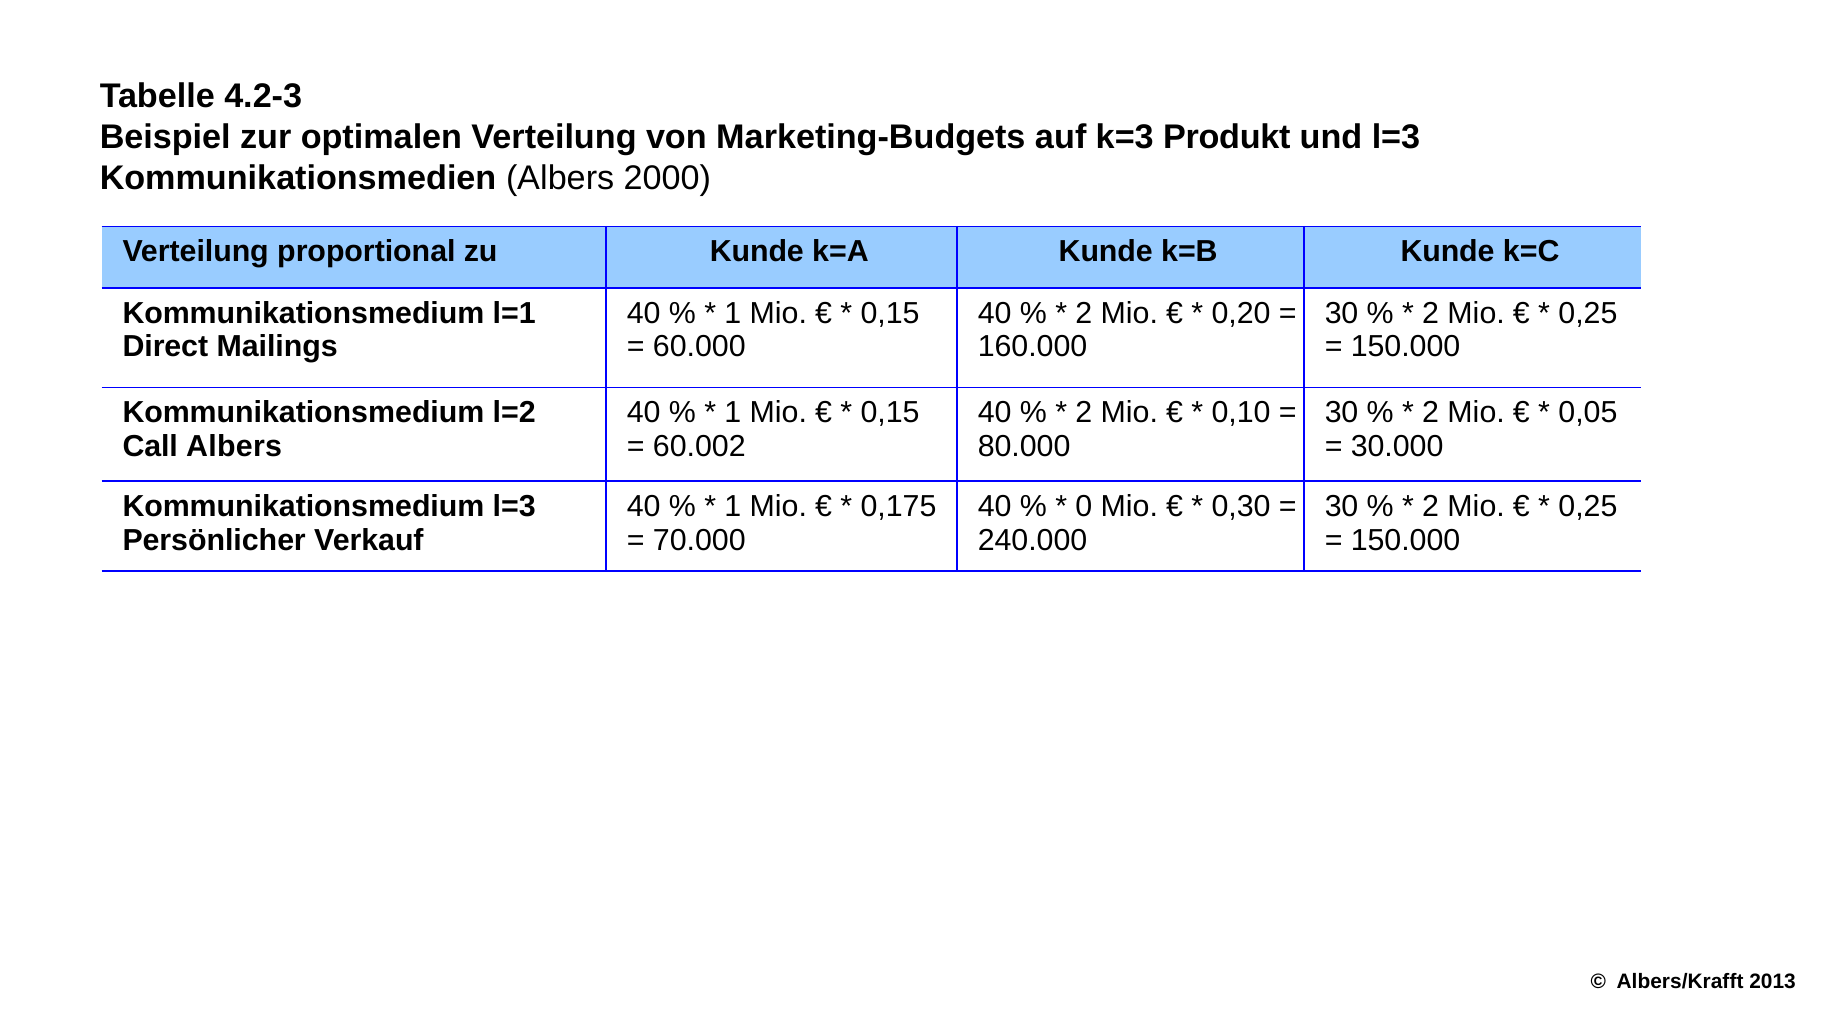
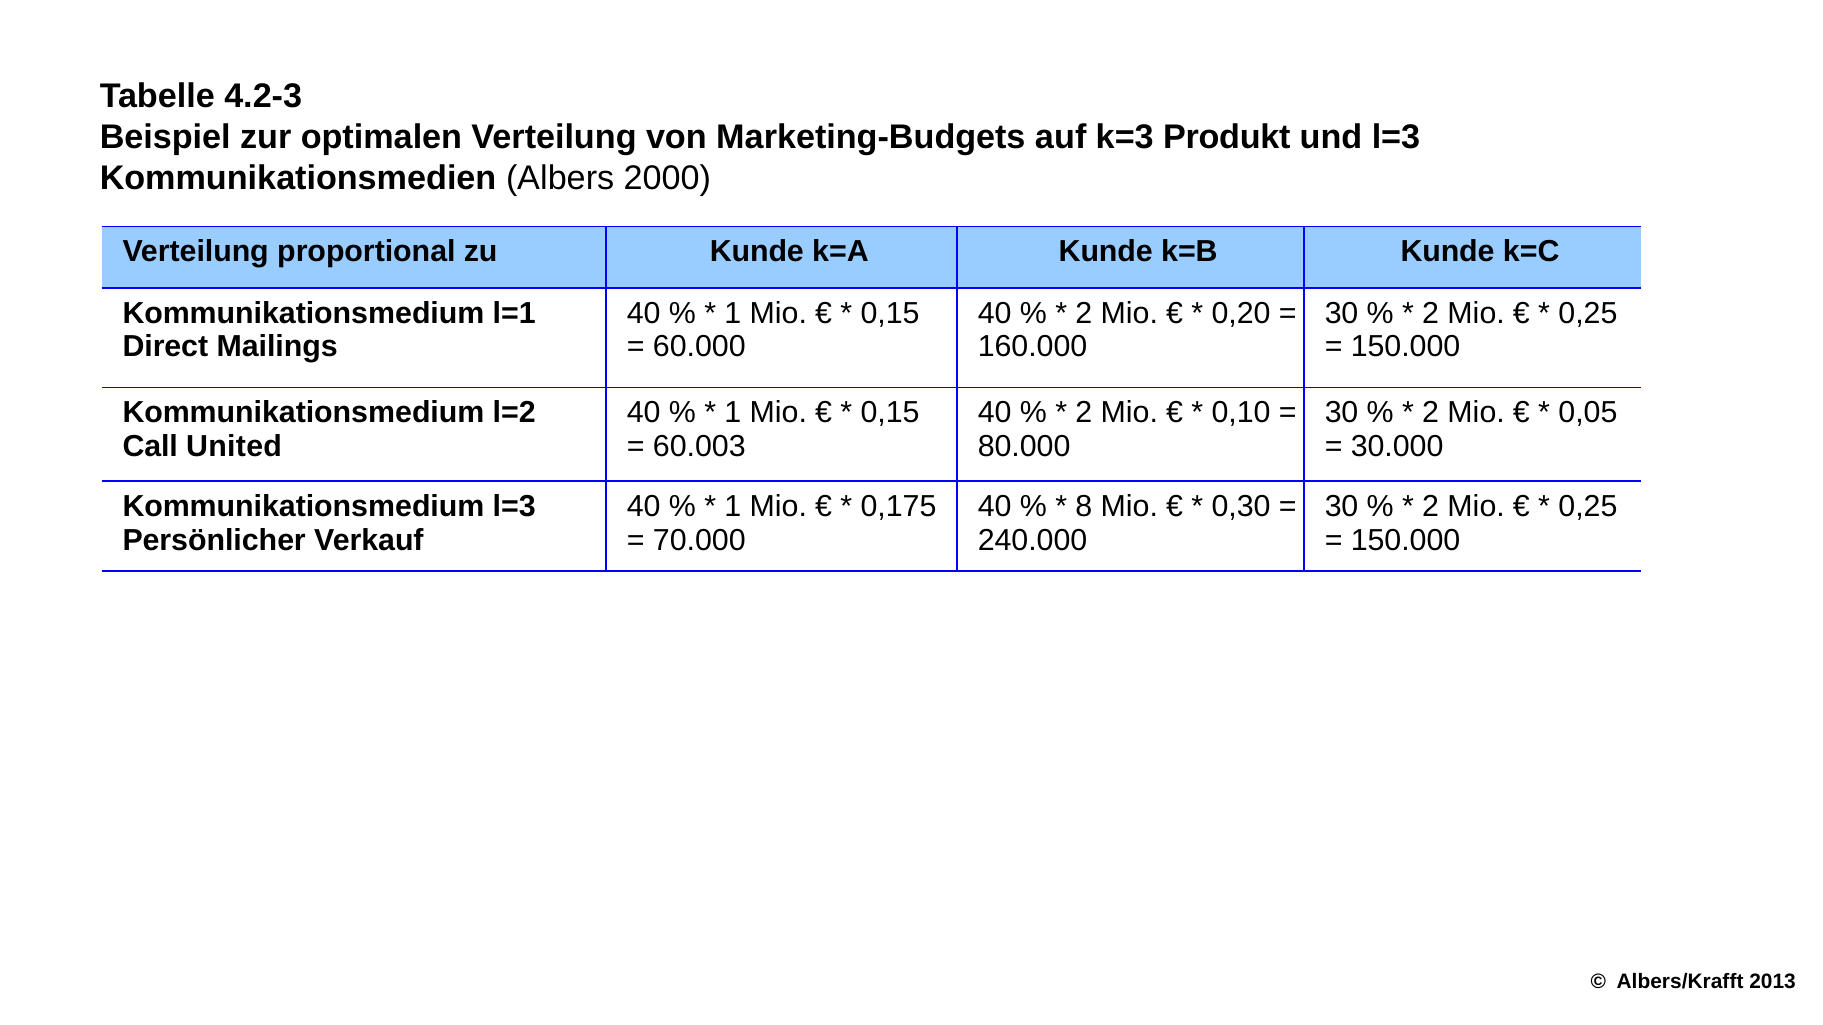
Call Albers: Albers -> United (234, 447)
60.002: 60.002 -> 60.003 (699, 447)
0: 0 -> 8 (1084, 507)
